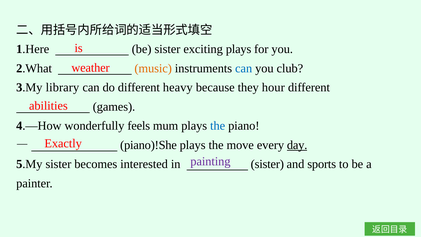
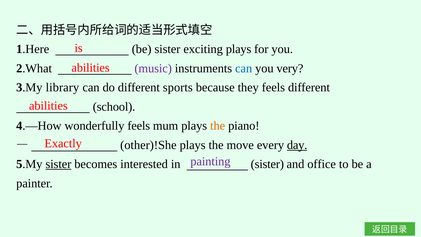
weather: weather -> abilities (91, 68)
music colour: orange -> purple (153, 68)
club: club -> very (290, 68)
heavy: heavy -> sports (178, 87)
they hour: hour -> feels (273, 87)
games: games -> school (114, 107)
the colour: blue -> orange (218, 126)
piano)!She: piano)!She -> other)!She (148, 145)
sister underline: none -> present (58, 164)
sports: sports -> office (322, 164)
